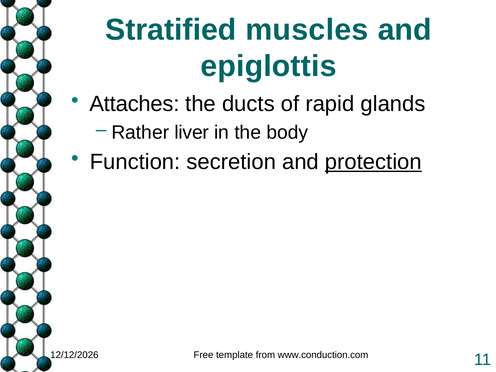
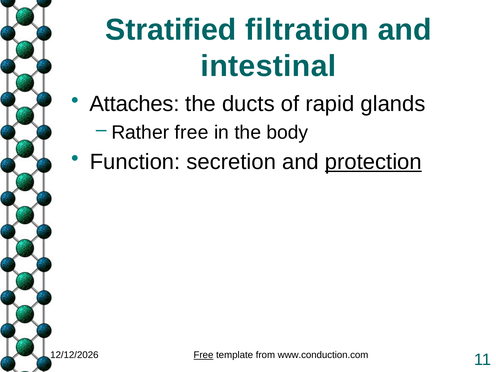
muscles: muscles -> filtration (307, 30)
epiglottis: epiglottis -> intestinal (268, 66)
Rather liver: liver -> free (192, 133)
Free underline: none -> present (203, 355)
